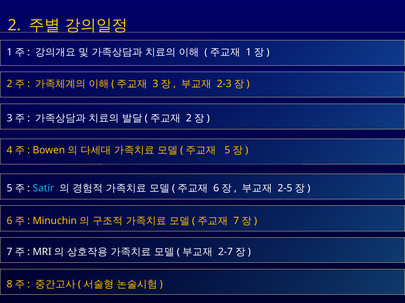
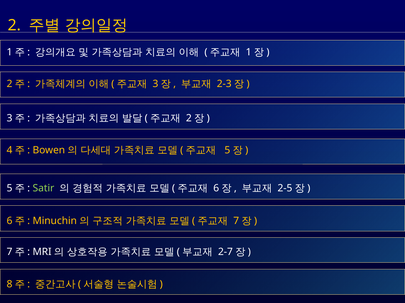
Satir colour: light blue -> light green (43, 189)
